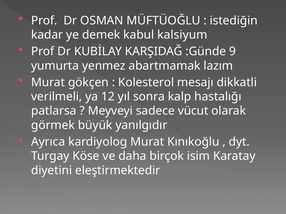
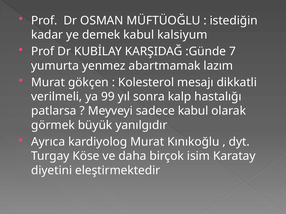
9: 9 -> 7 (233, 52)
12: 12 -> 99 (108, 97)
sadece vücut: vücut -> kabul (193, 111)
